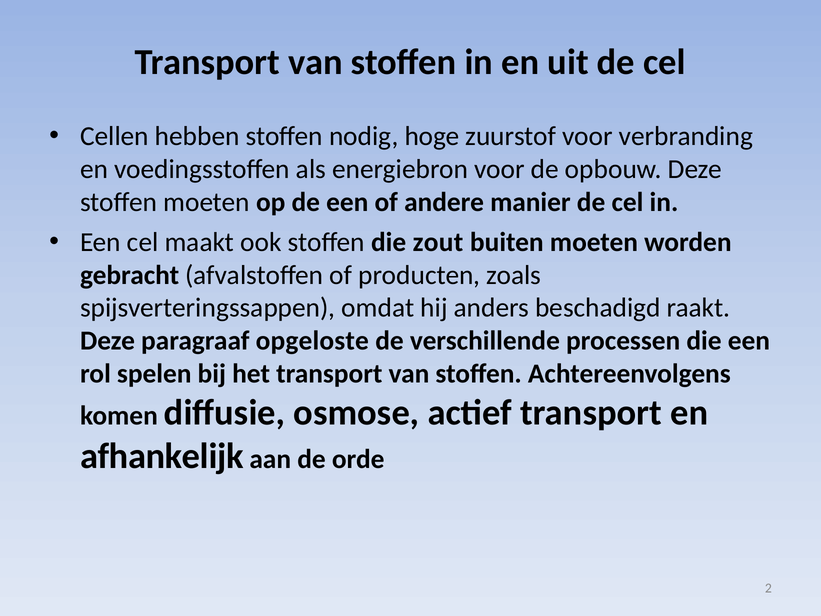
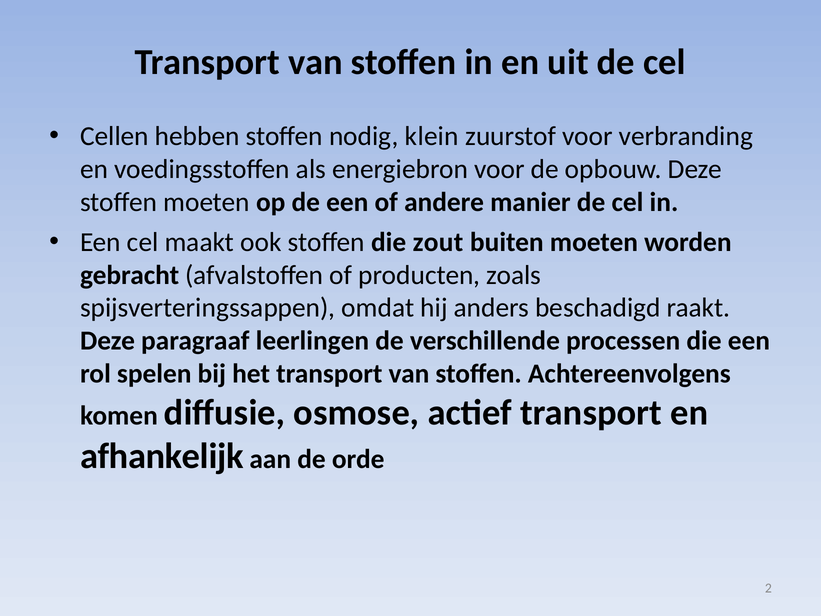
hoge: hoge -> klein (432, 136)
opgeloste: opgeloste -> leerlingen (312, 341)
